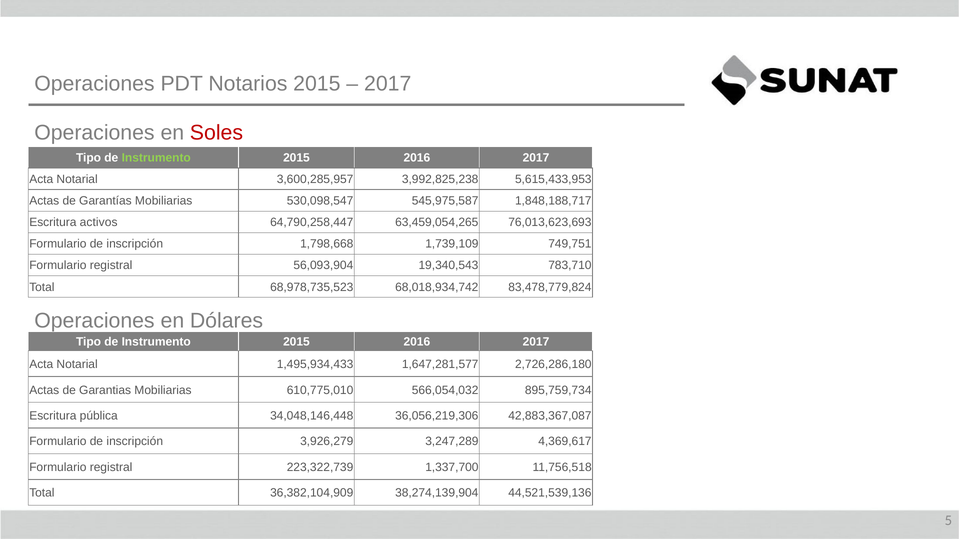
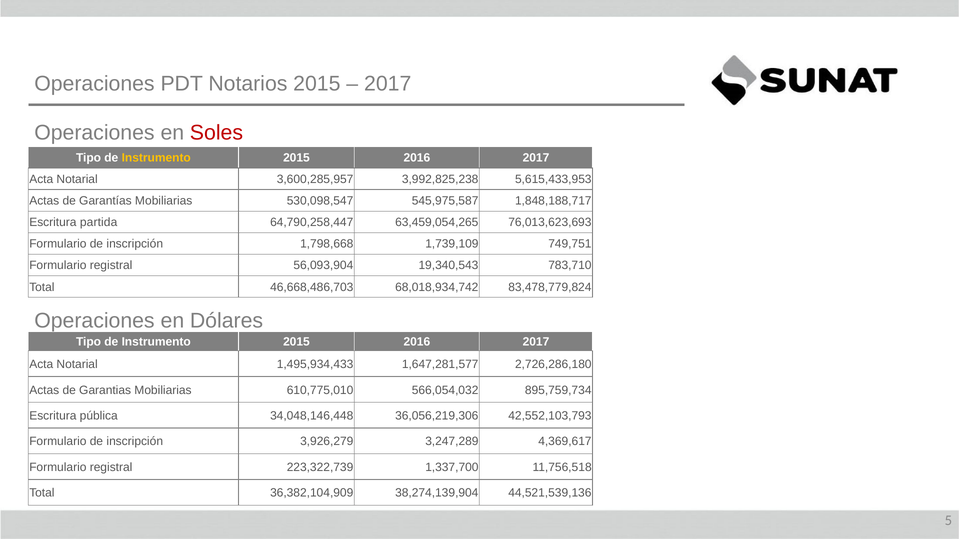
Instrumento colour: light green -> yellow (156, 158)
activos: activos -> partida (99, 223)
68,978,735,523: 68,978,735,523 -> 46,668,486,703 (312, 287)
42,883,367,087: 42,883,367,087 -> 42,552,103,793 (550, 416)
